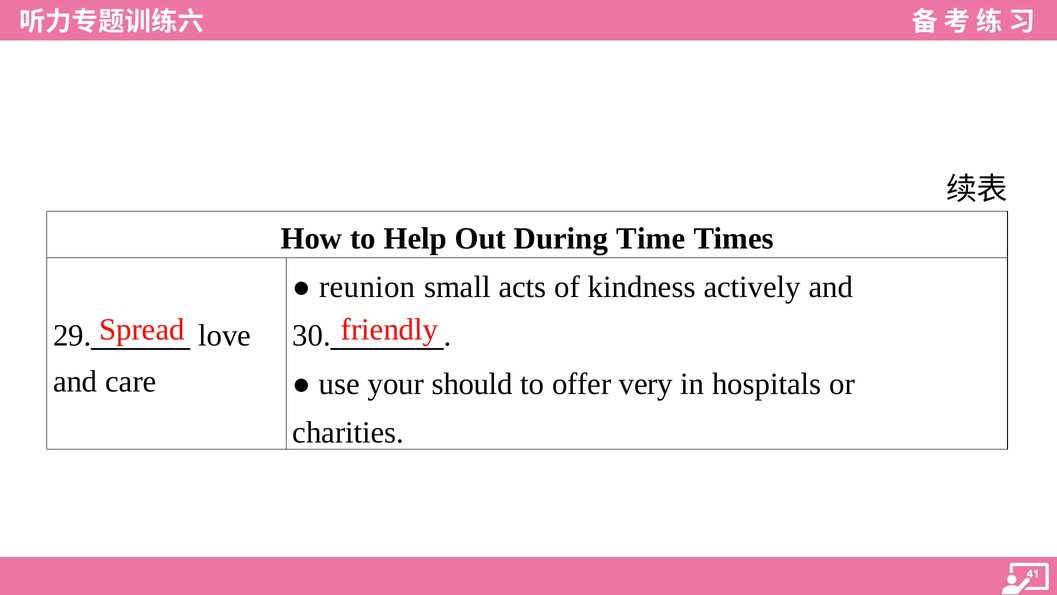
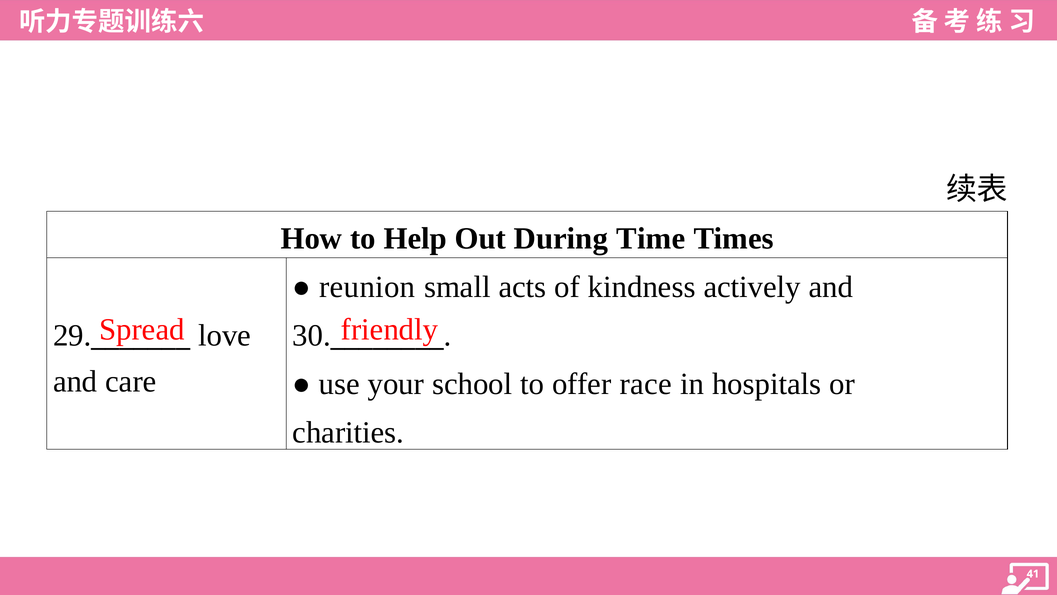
should: should -> school (472, 384)
very: very -> race (646, 384)
